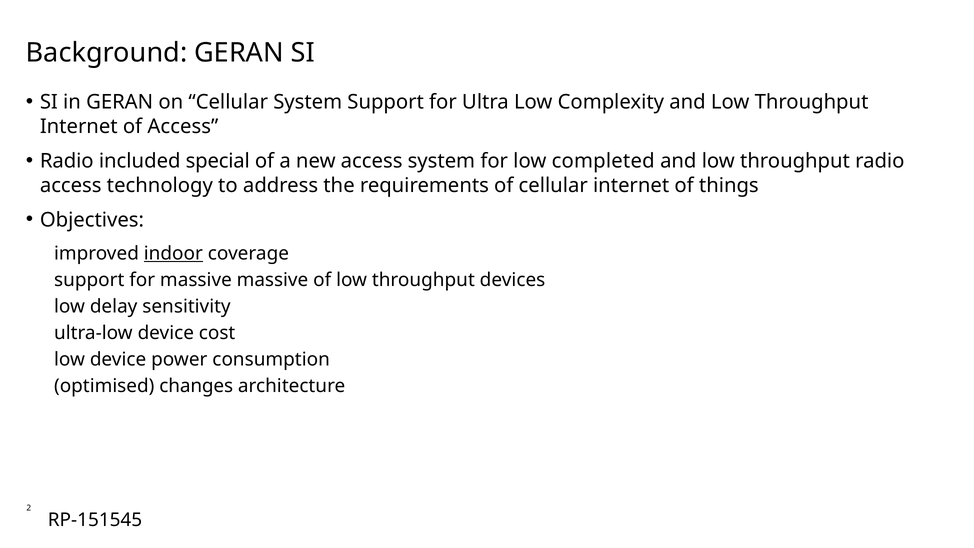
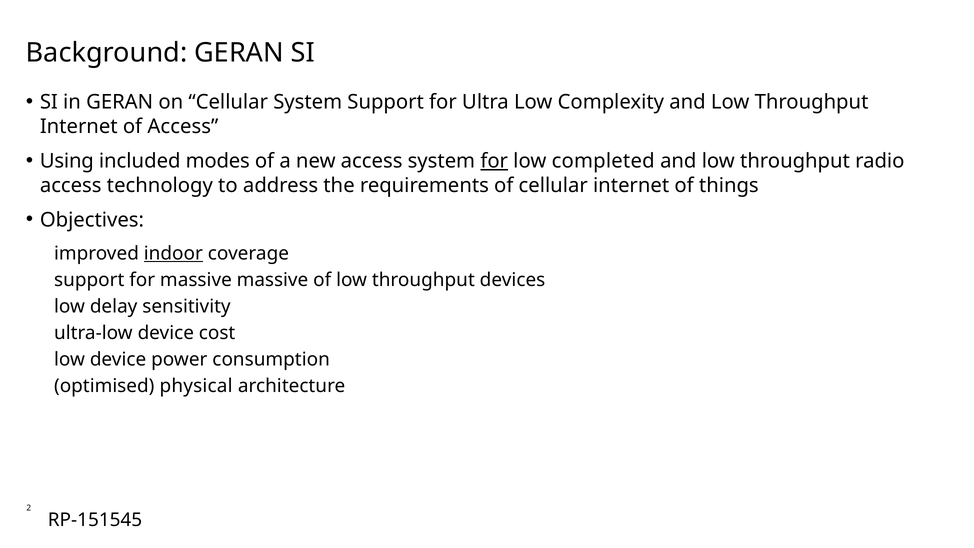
Radio: Radio -> Using (67, 161)
special: special -> modes (218, 161)
for underline: none -> present (494, 161)
changes: changes -> physical (196, 386)
